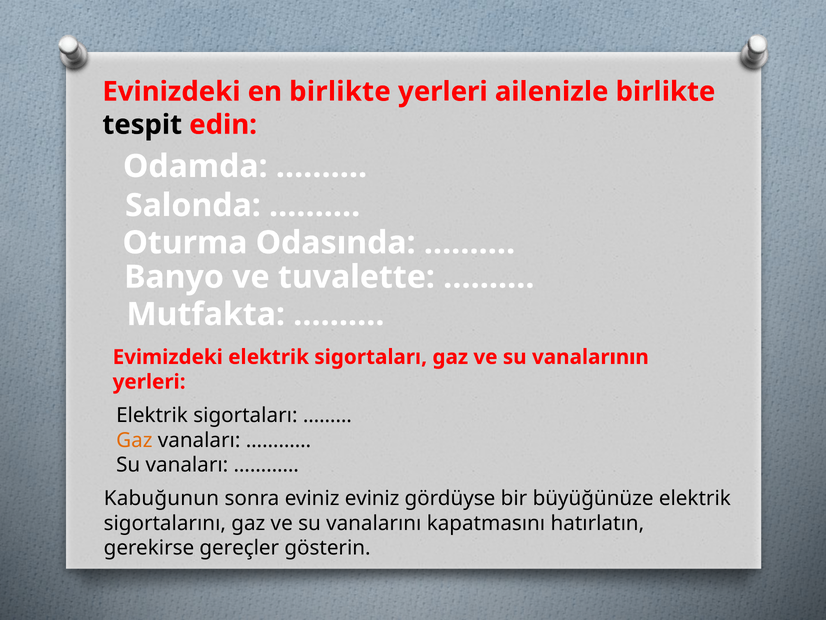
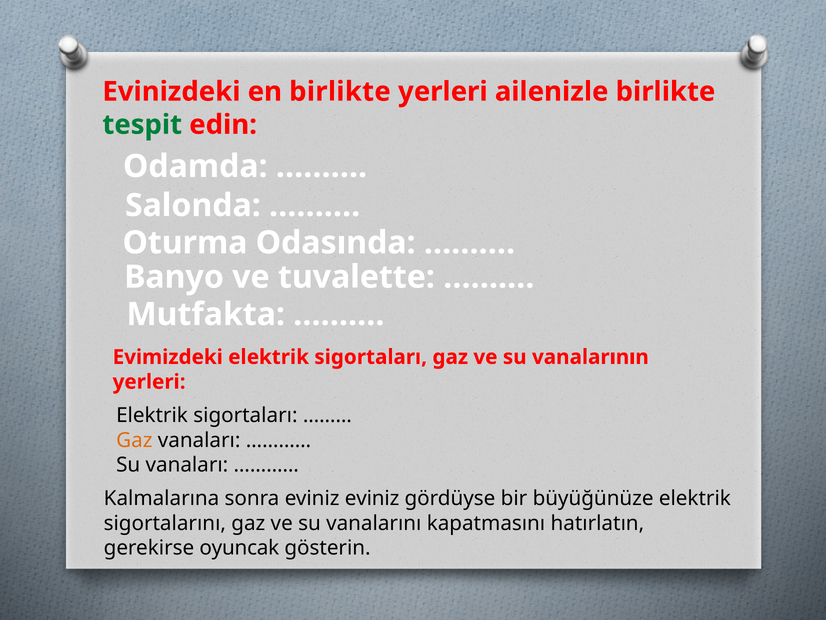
tespit colour: black -> green (142, 125)
Kabuğunun: Kabuğunun -> Kalmalarına (162, 498)
gereçler: gereçler -> oyuncak (239, 548)
